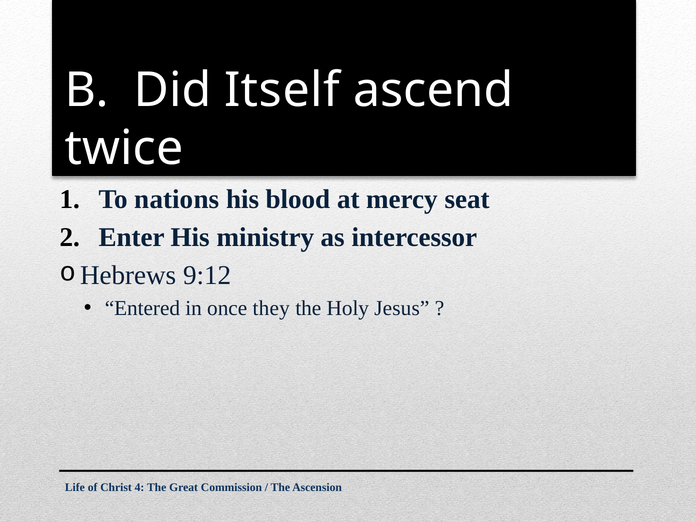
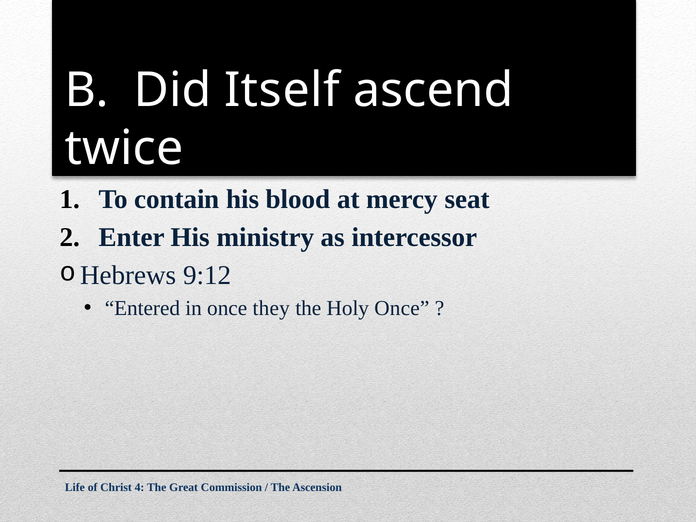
nations: nations -> contain (177, 200)
Holy Jesus: Jesus -> Once (402, 308)
